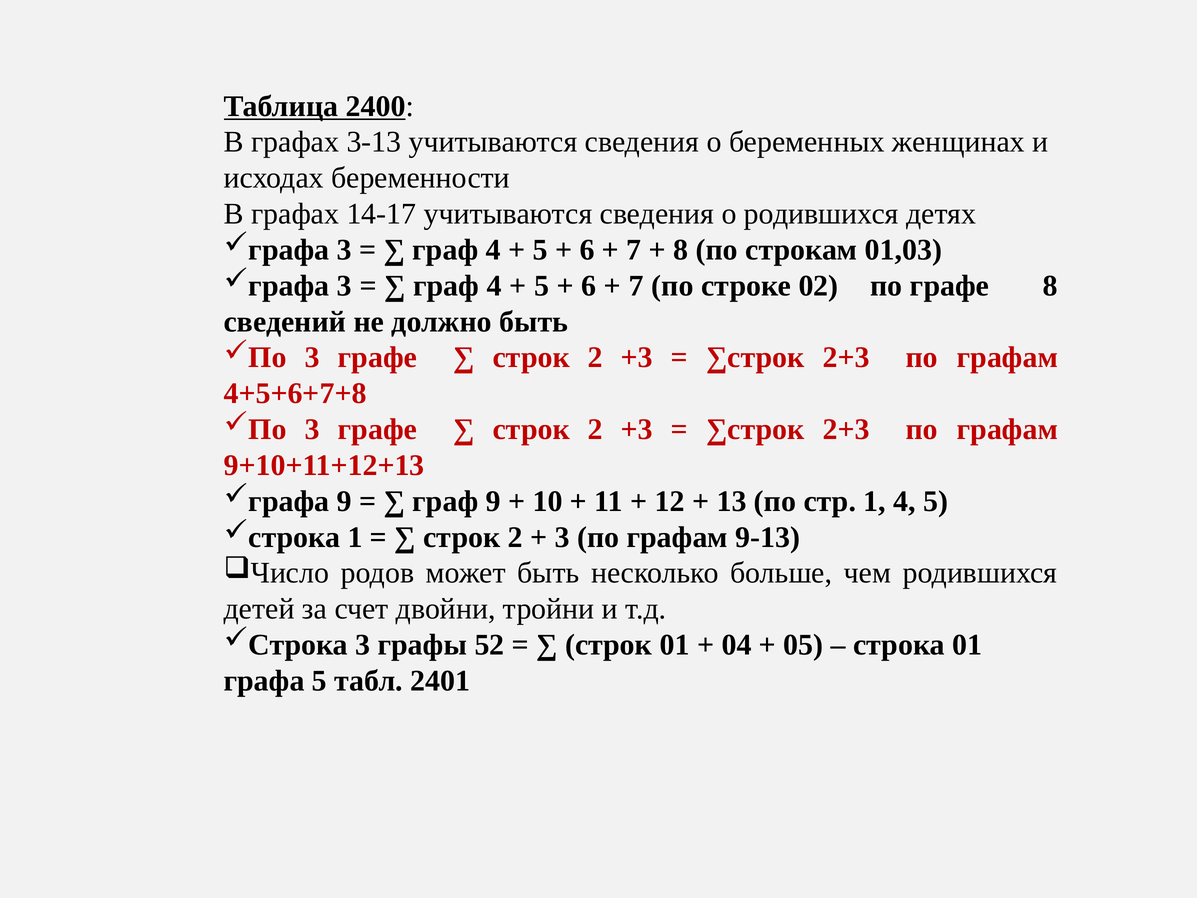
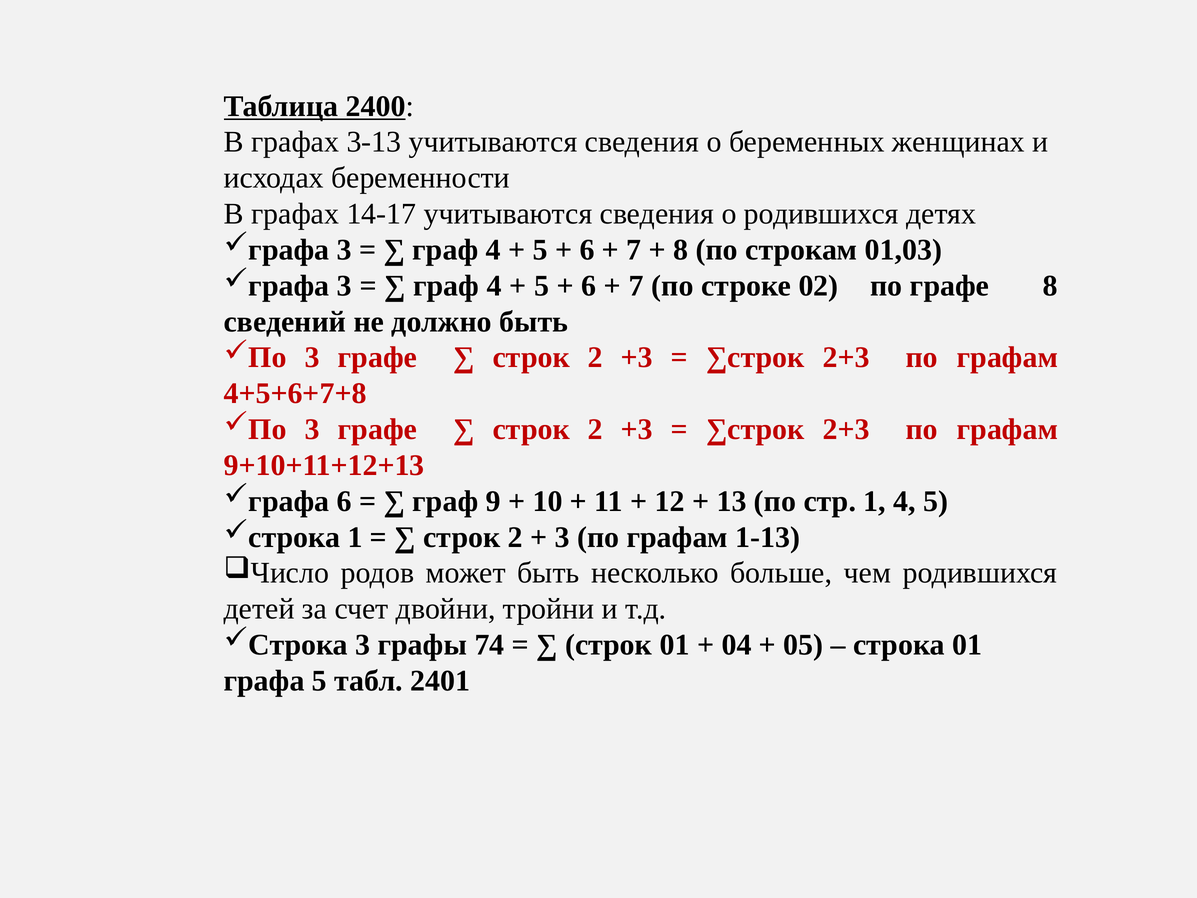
9: 9 -> 6 (344, 501)
9-13: 9-13 -> 1-13 (768, 537)
52: 52 -> 74 (489, 645)
